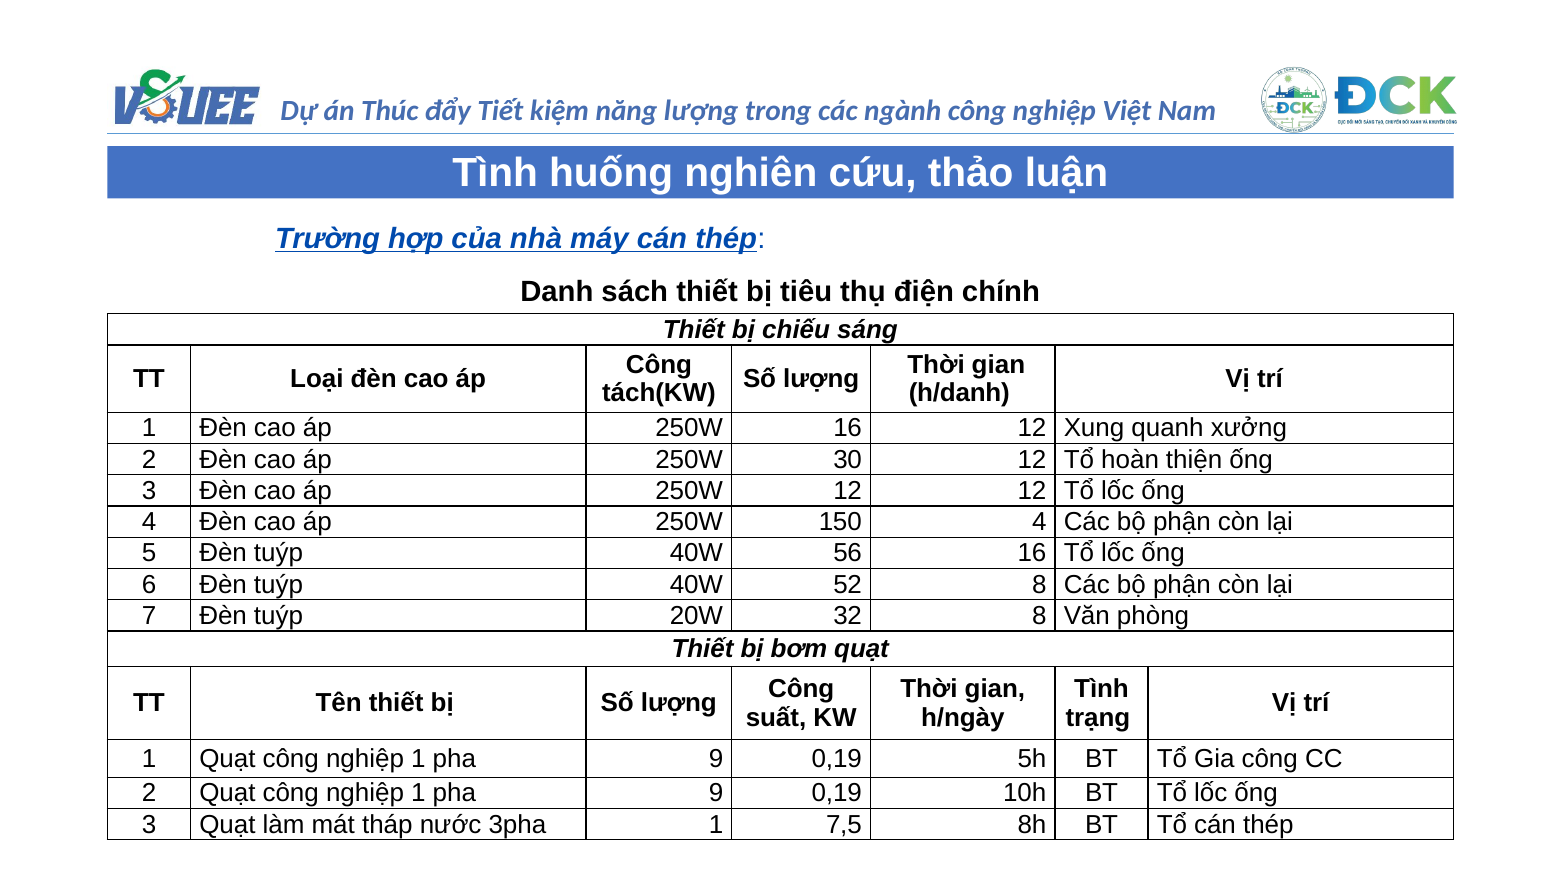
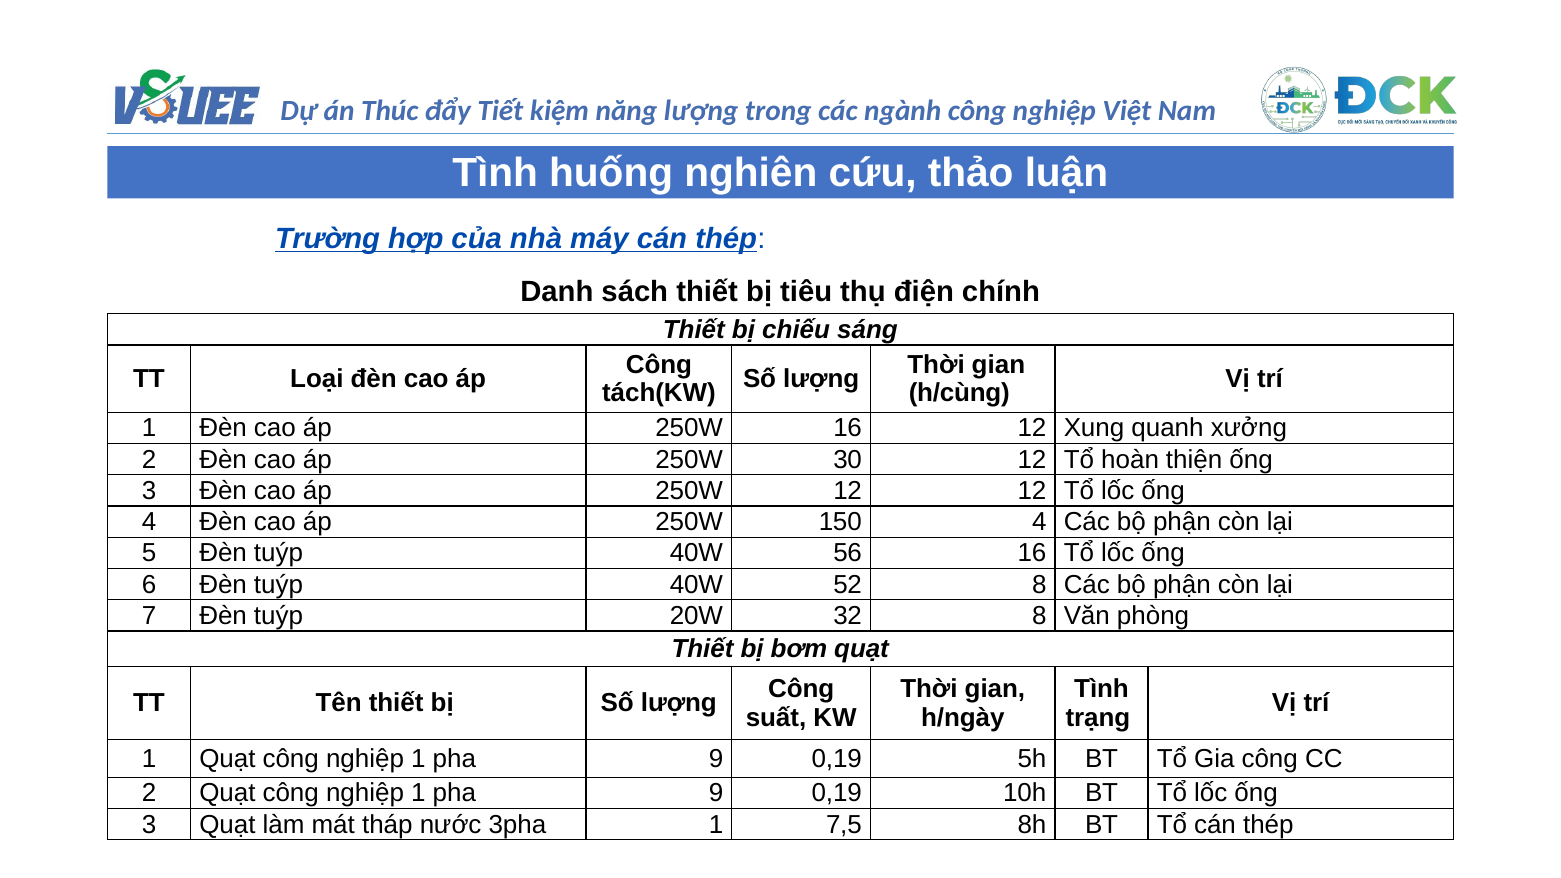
h/danh: h/danh -> h/cùng (959, 393)
